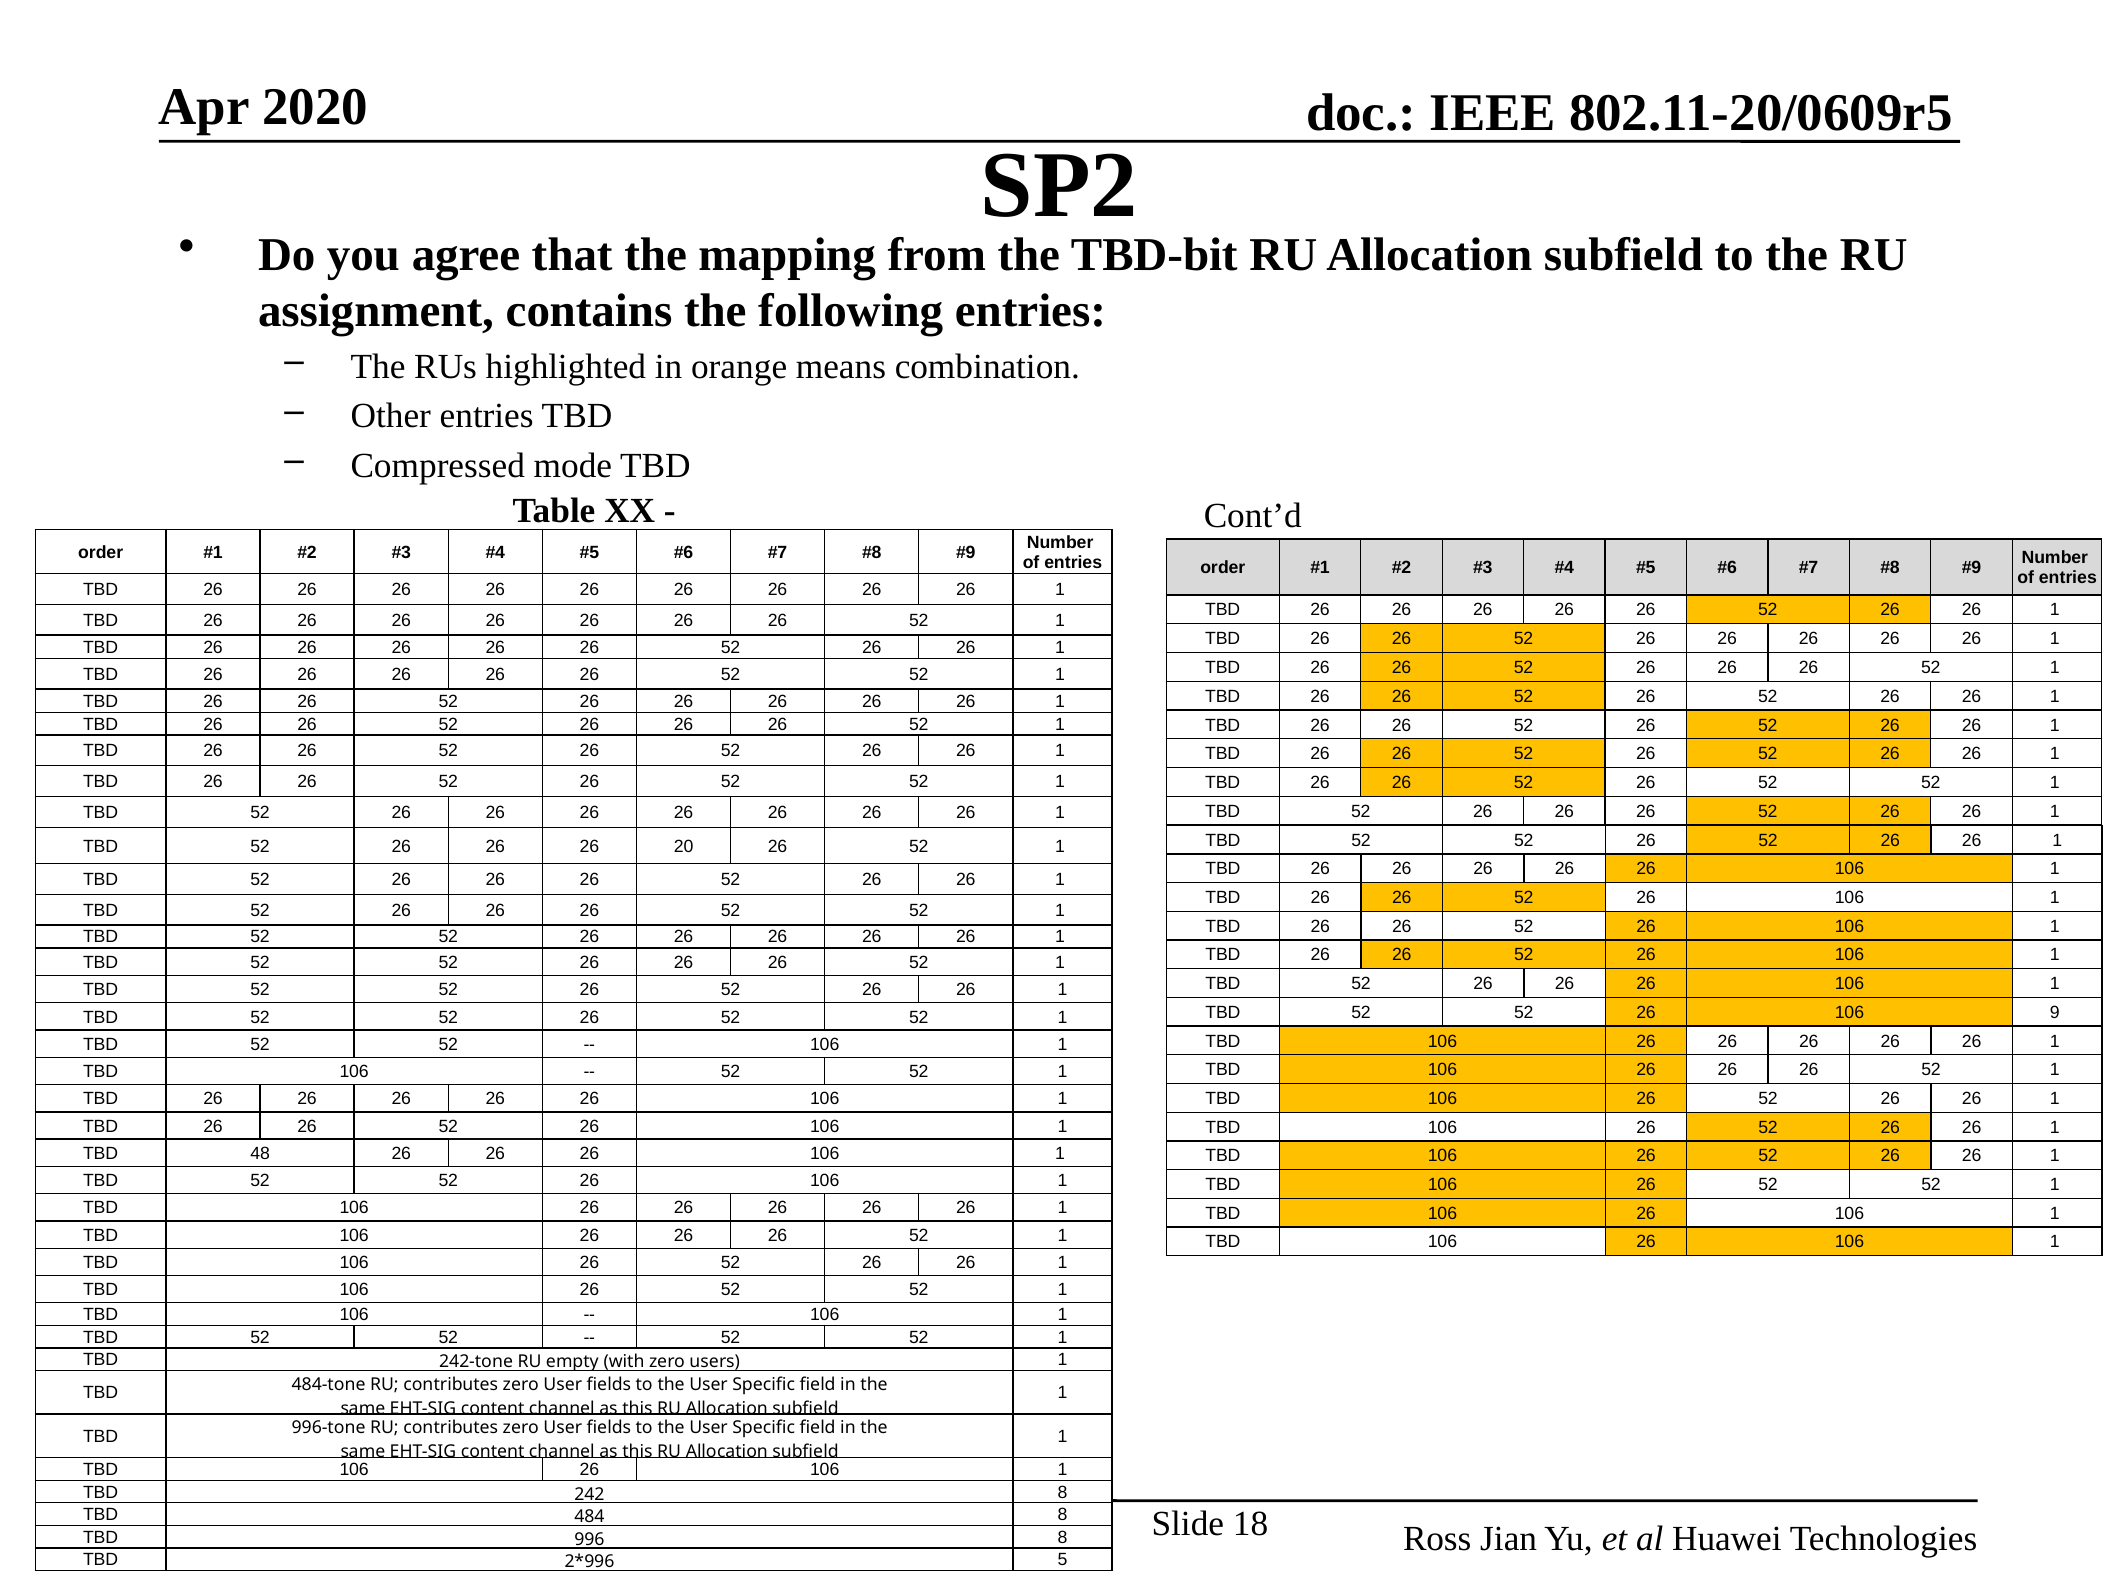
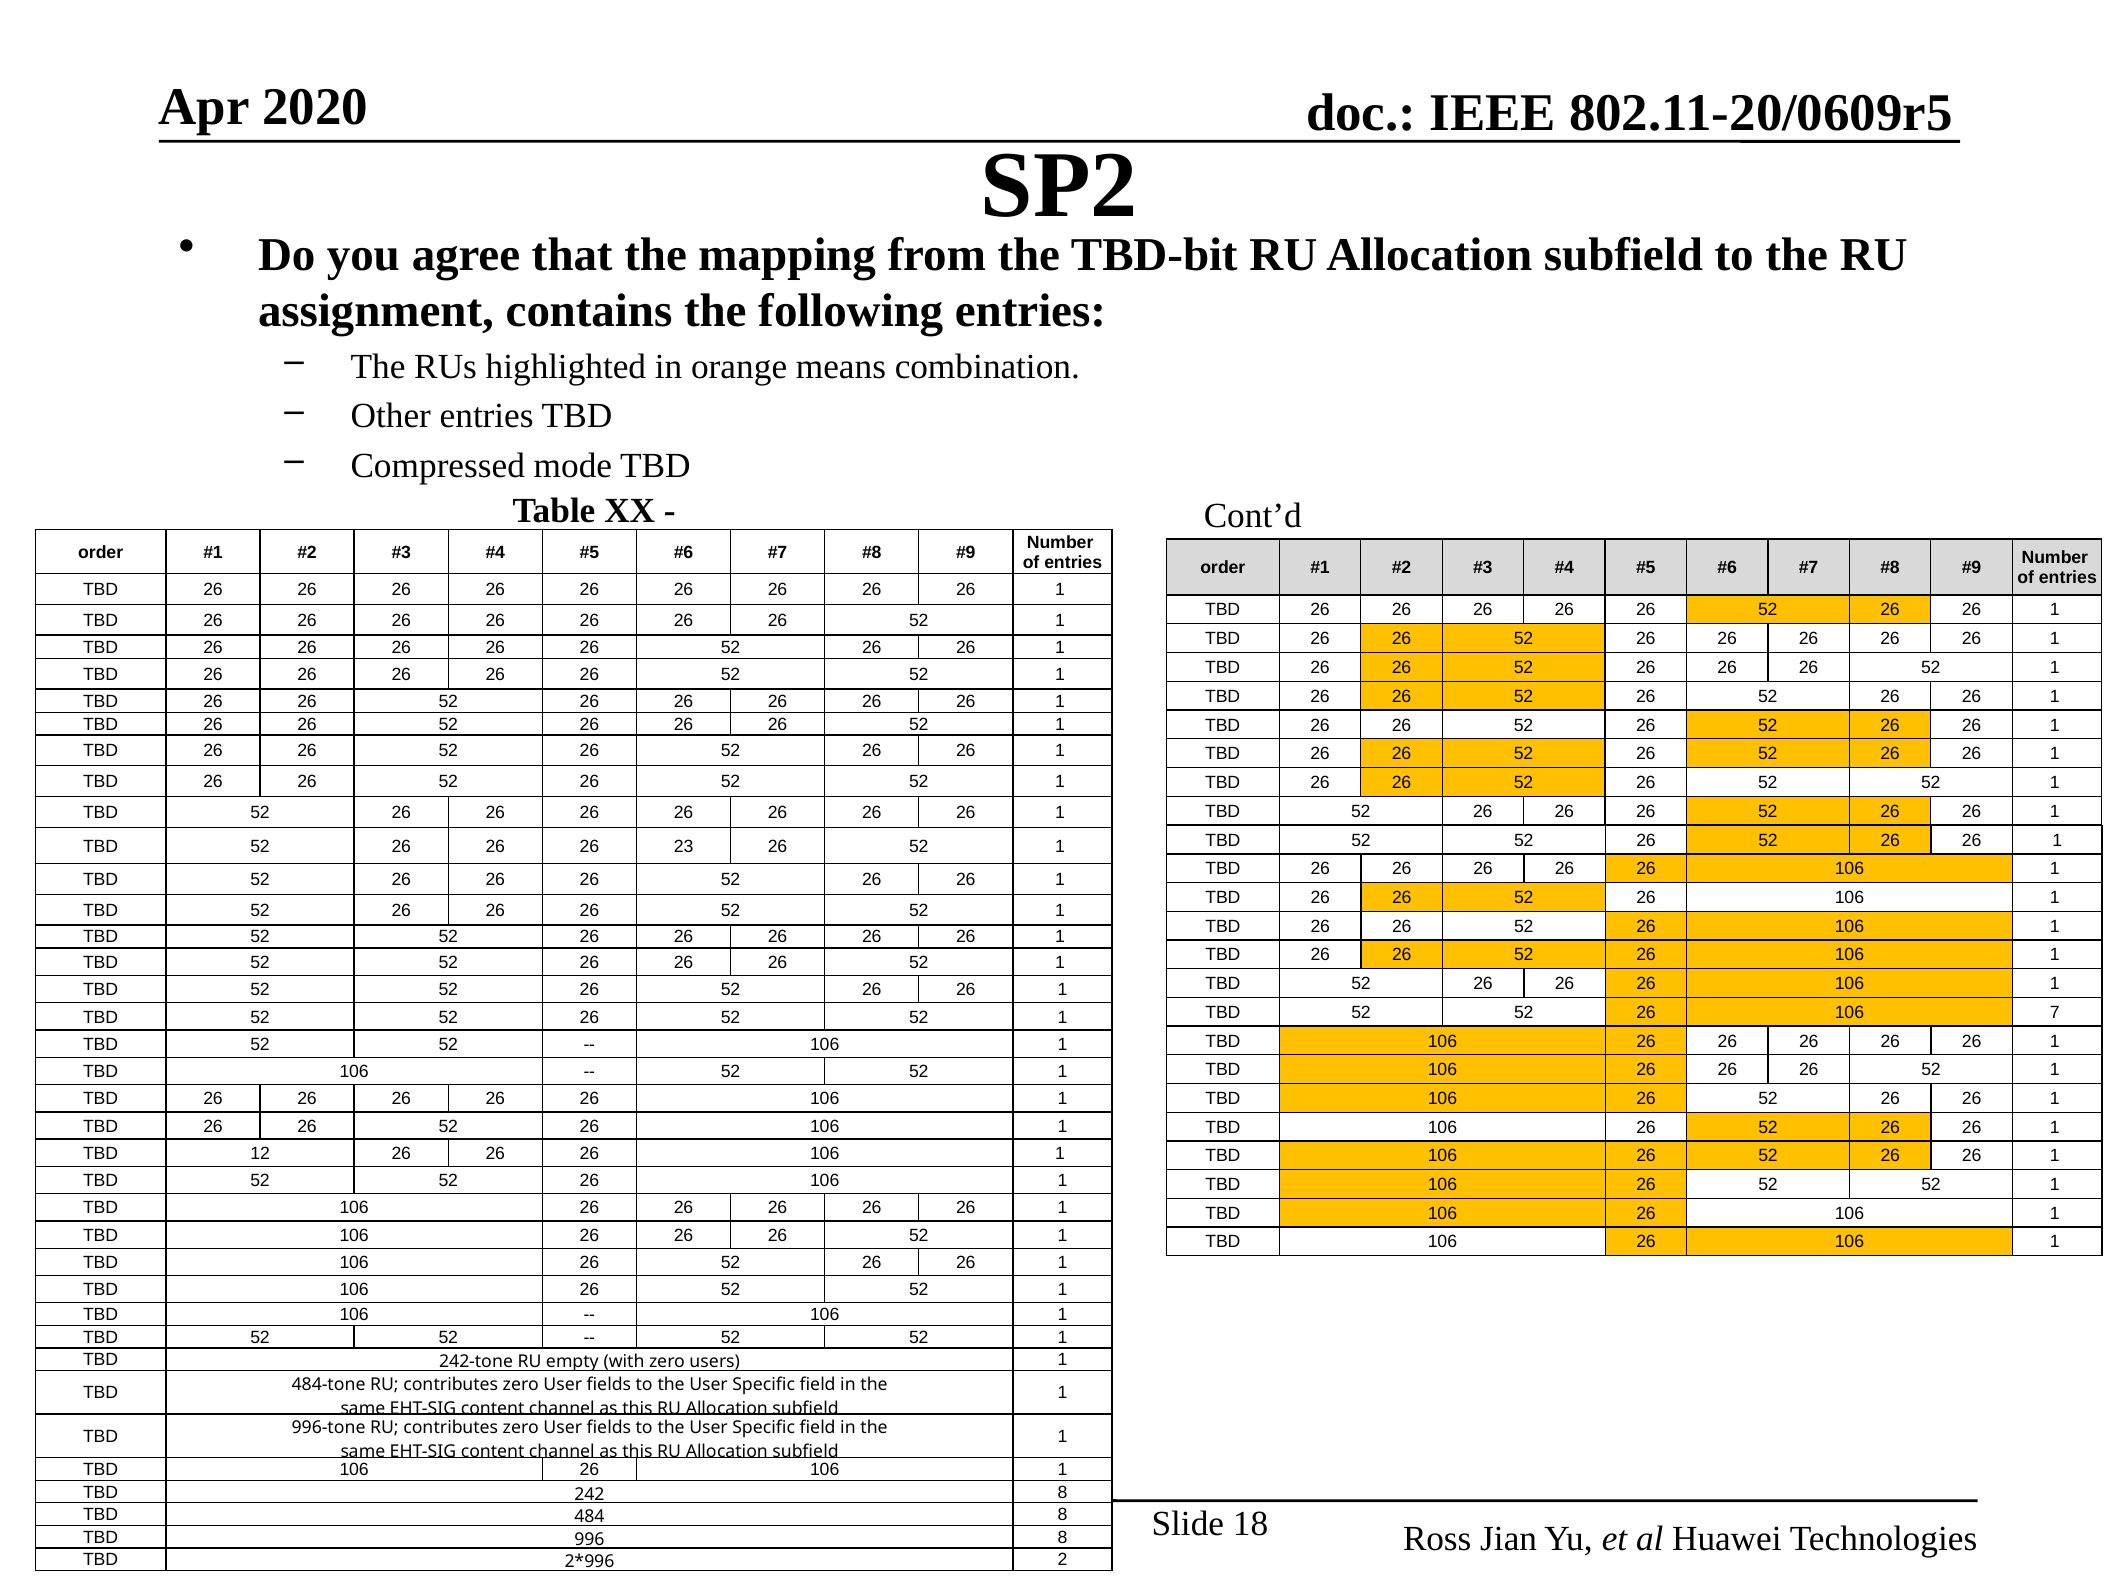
20: 20 -> 23 (684, 846)
9: 9 -> 7 (2055, 1013)
48: 48 -> 12 (260, 1154)
5: 5 -> 2 (1063, 1560)
